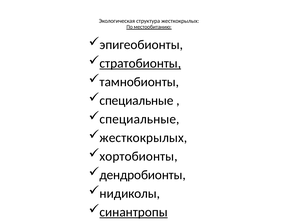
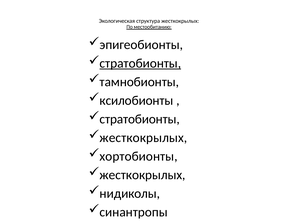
специальные: специальные -> ксилобионты (136, 100)
специальные: специальные -> стратобионты (140, 119)
дендробионты: дендробионты -> жесткокрылых (143, 175)
синантропы underline: present -> none (134, 212)
